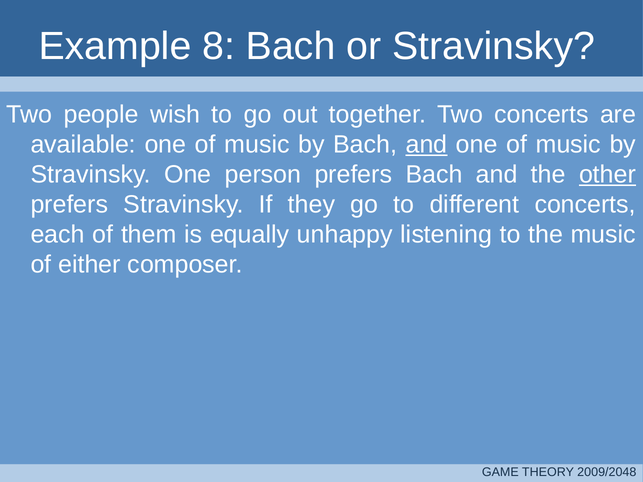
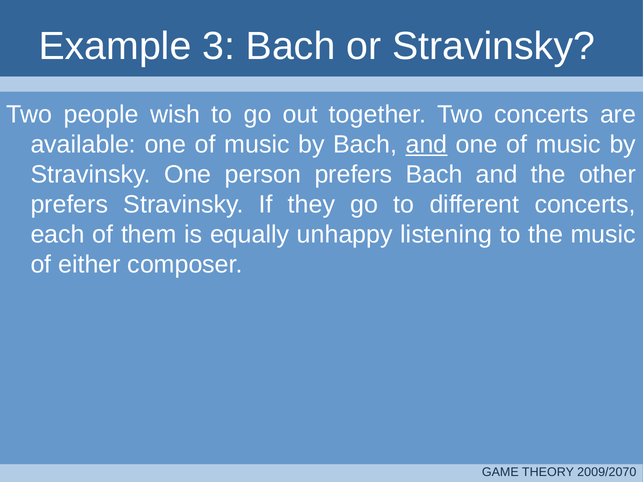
8: 8 -> 3 (219, 46)
other underline: present -> none (608, 175)
2009/2048: 2009/2048 -> 2009/2070 (607, 472)
